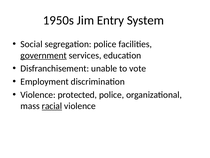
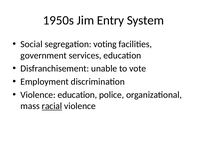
segregation police: police -> voting (105, 44)
government underline: present -> none (44, 55)
Violence protected: protected -> education (77, 94)
